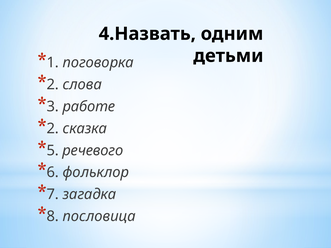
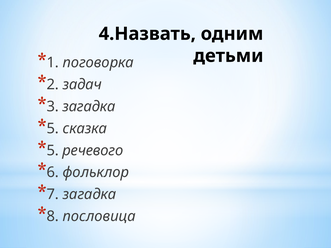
слова: слова -> задач (82, 85)
3 работе: работе -> загадка (89, 107)
2: 2 -> 5 (53, 129)
